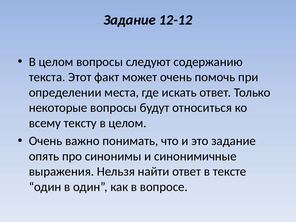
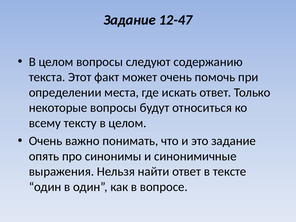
12-12: 12-12 -> 12-47 (176, 20)
